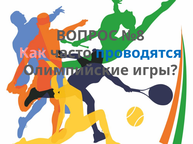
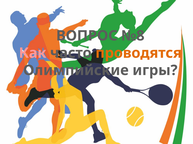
проводятся colour: blue -> orange (139, 53)
